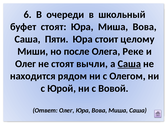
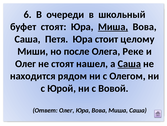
Миша underline: none -> present (113, 27)
Пяти: Пяти -> Петя (57, 39)
вычли: вычли -> нашел (92, 63)
